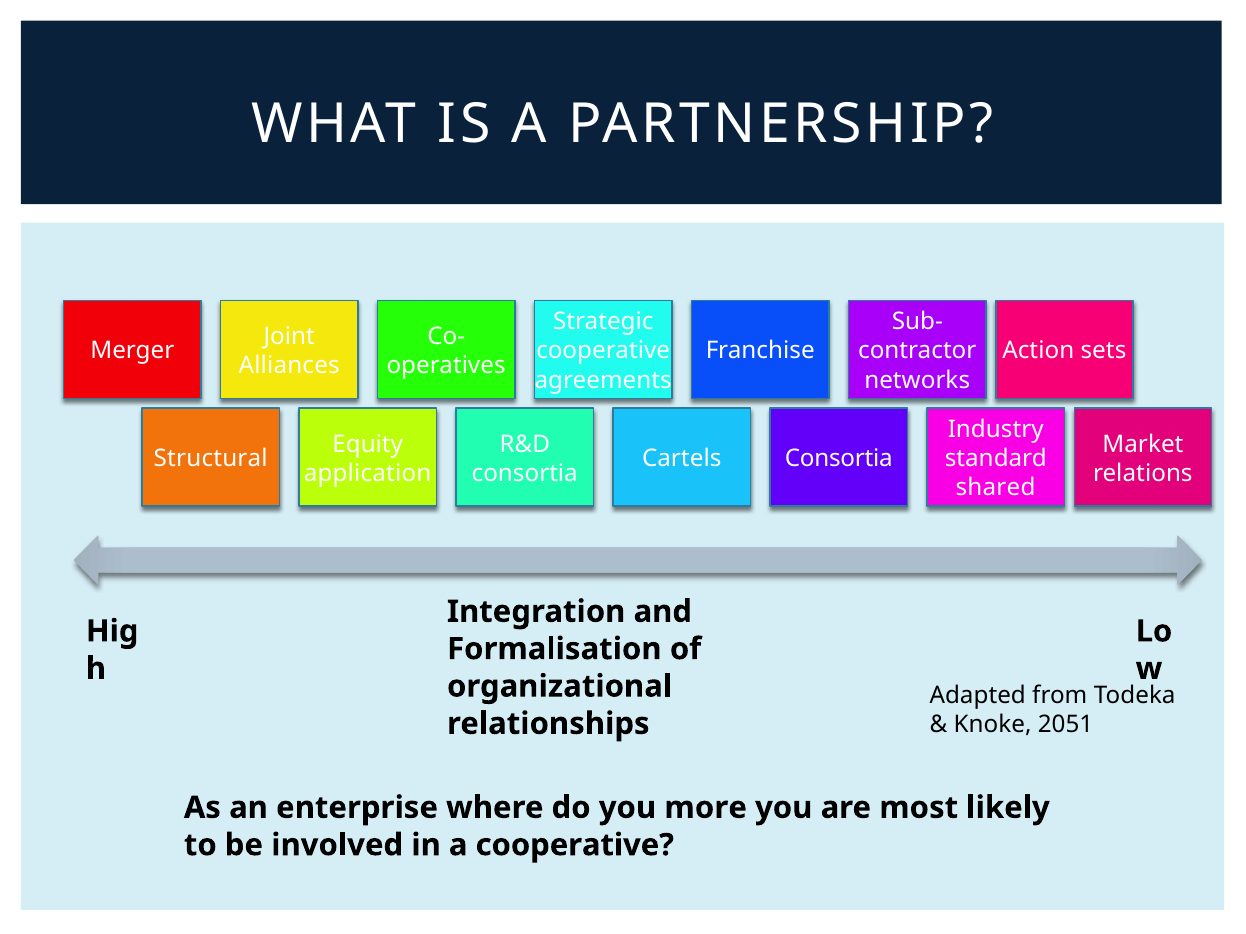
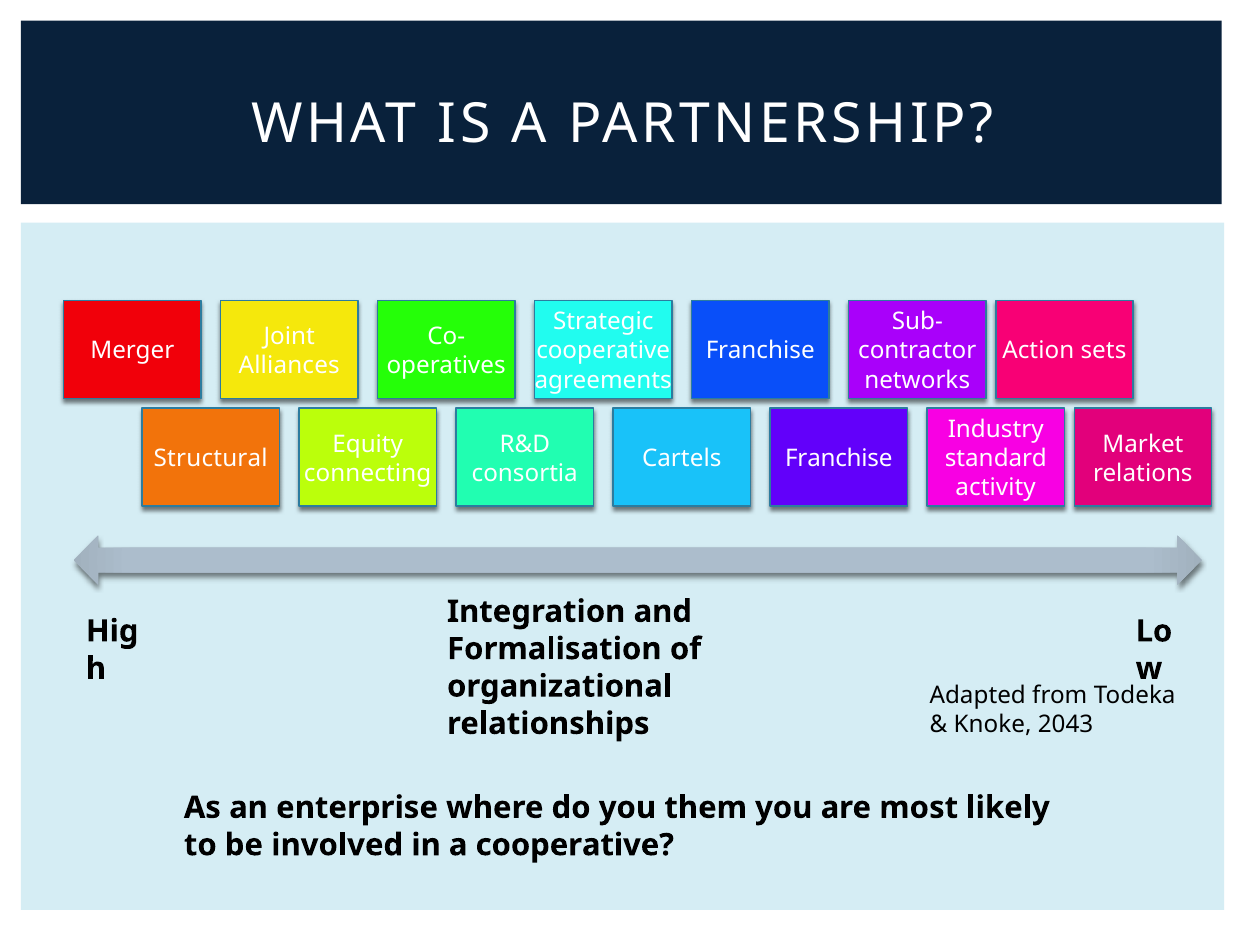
Consortia: Consortia -> Franchise (839, 459)
application: application -> connecting (368, 474)
shared: shared -> activity (996, 488)
2051: 2051 -> 2043 (1066, 725)
more: more -> them (706, 808)
